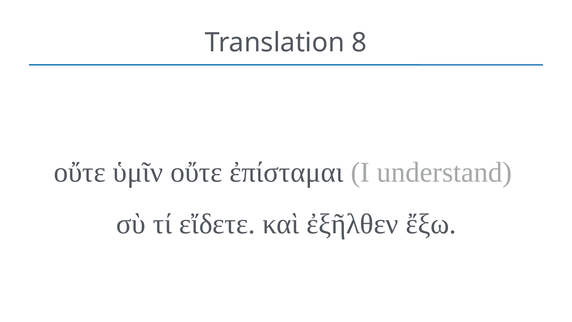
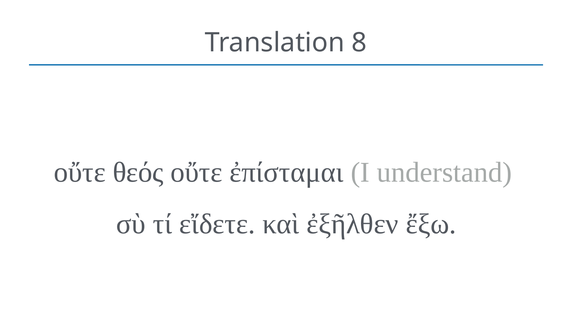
ὑμῖν: ὑμῖν -> θεός (138, 172)
